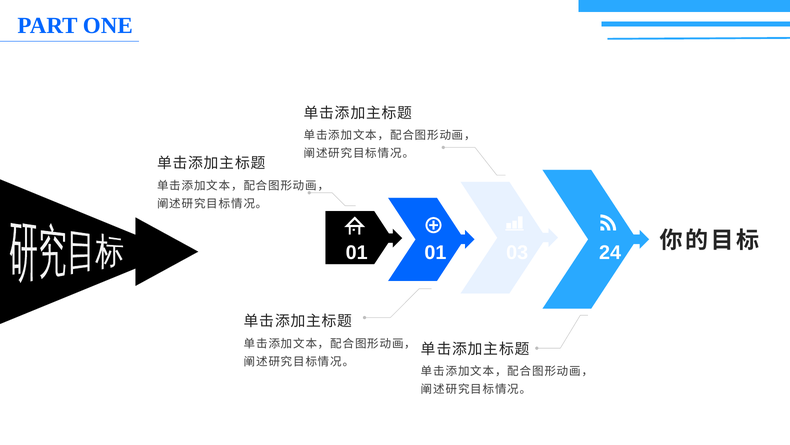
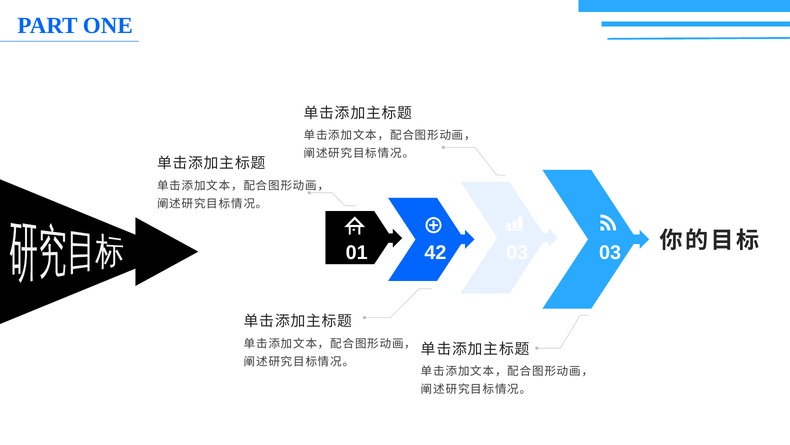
01 01: 01 -> 42 (435, 252)
03 24: 24 -> 03 (610, 252)
